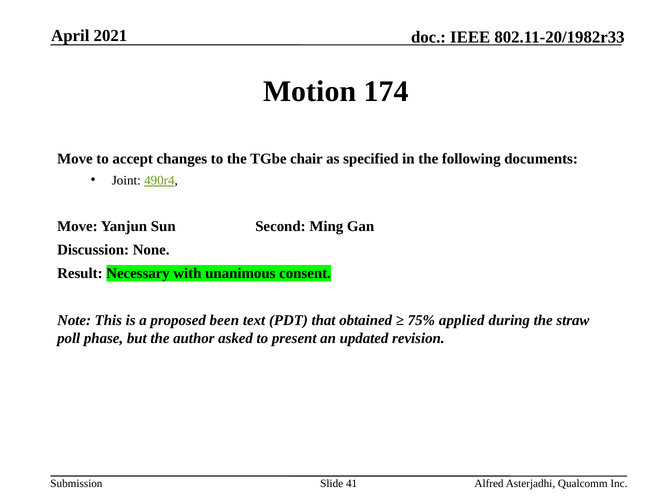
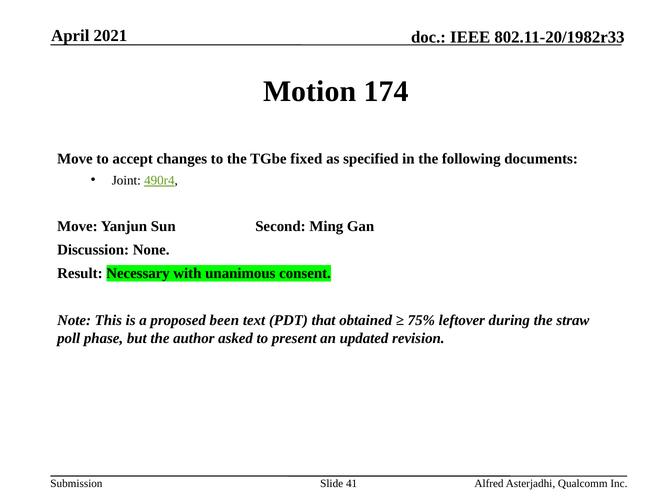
chair: chair -> fixed (306, 159)
applied: applied -> leftover (462, 320)
